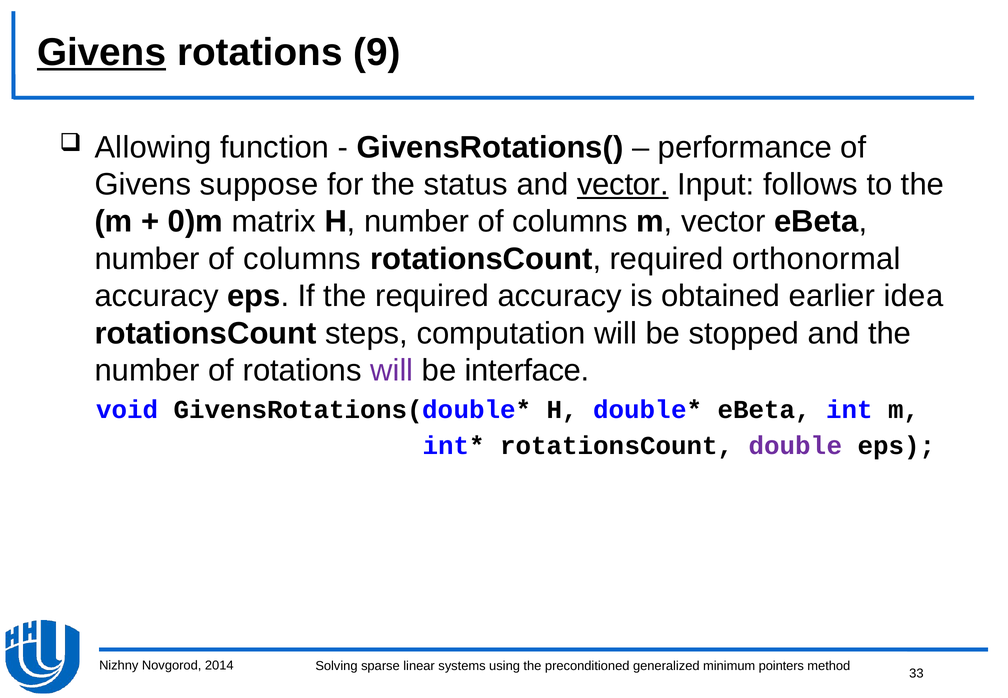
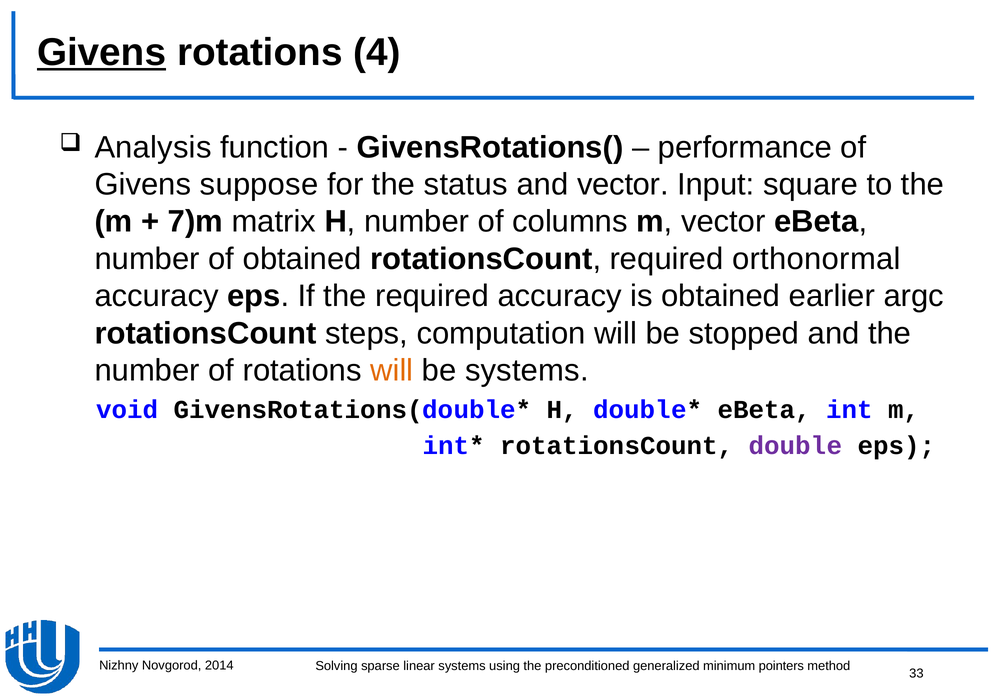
9: 9 -> 4 (377, 52)
Allowing: Allowing -> Analysis (153, 147)
vector underline: present -> none (623, 184)
follows: follows -> square (811, 184)
0)m: 0)m -> 7)m (195, 222)
columns: columns -> obtained (302, 259)
idea: idea -> argc (914, 296)
will colour: purple -> orange (392, 371)
be interface: interface -> systems (527, 371)
